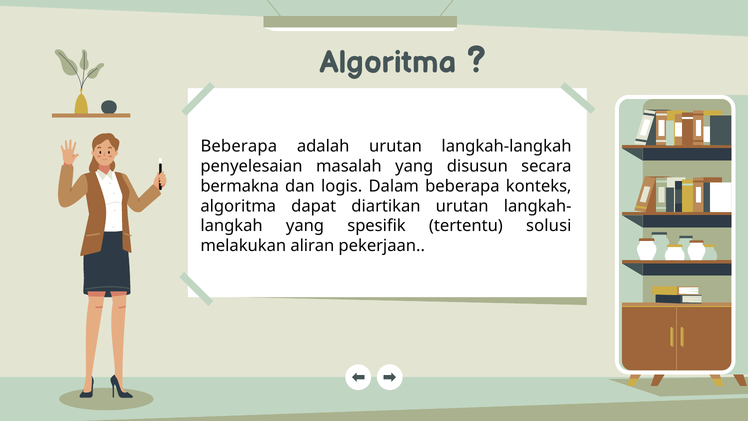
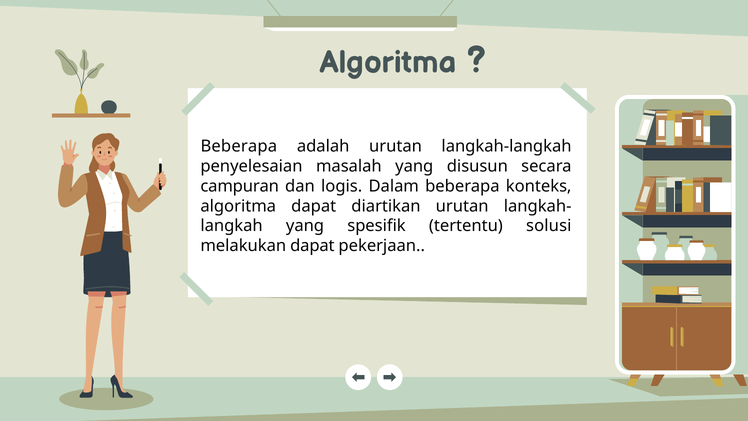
bermakna: bermakna -> campuran (240, 186)
melakukan aliran: aliran -> dapat (312, 246)
